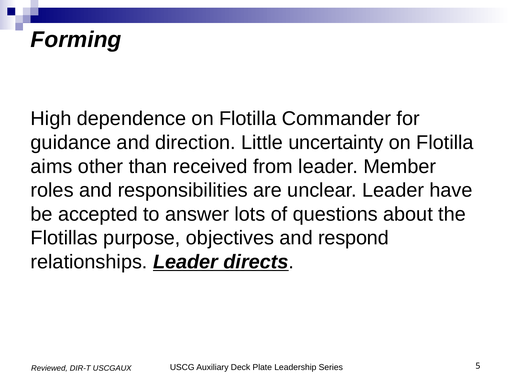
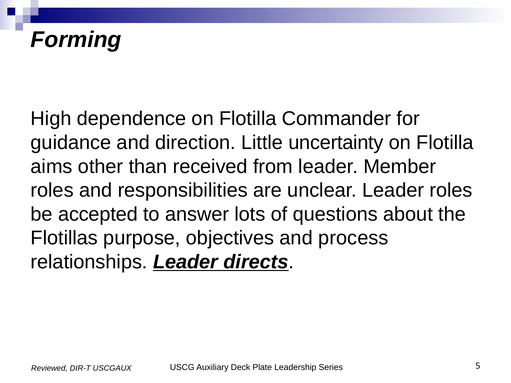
Leader have: have -> roles (451, 190)
respond: respond -> process (353, 238)
